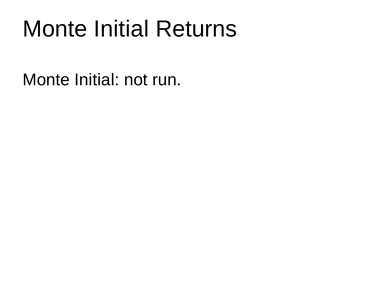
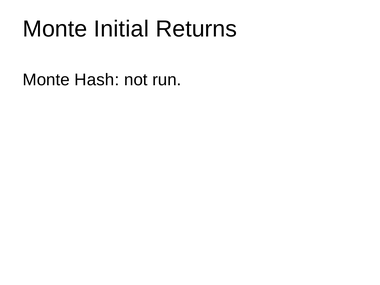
Initial: Initial -> Hash (97, 80)
